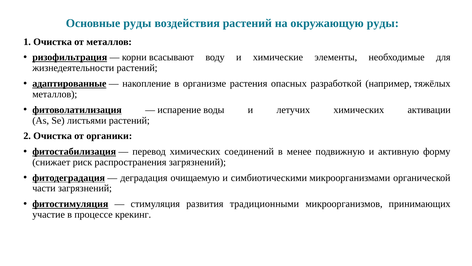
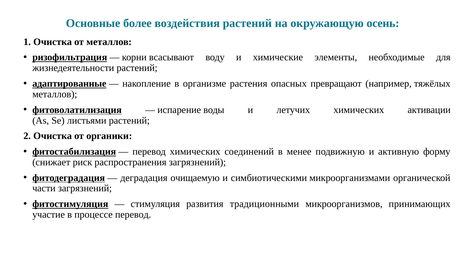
Основные руды: руды -> более (137, 23)
окружающую руды: руды -> осень (383, 23)
разработкой: разработкой -> превращают (336, 83)
процессе крекинг: крекинг -> перевод (133, 214)
